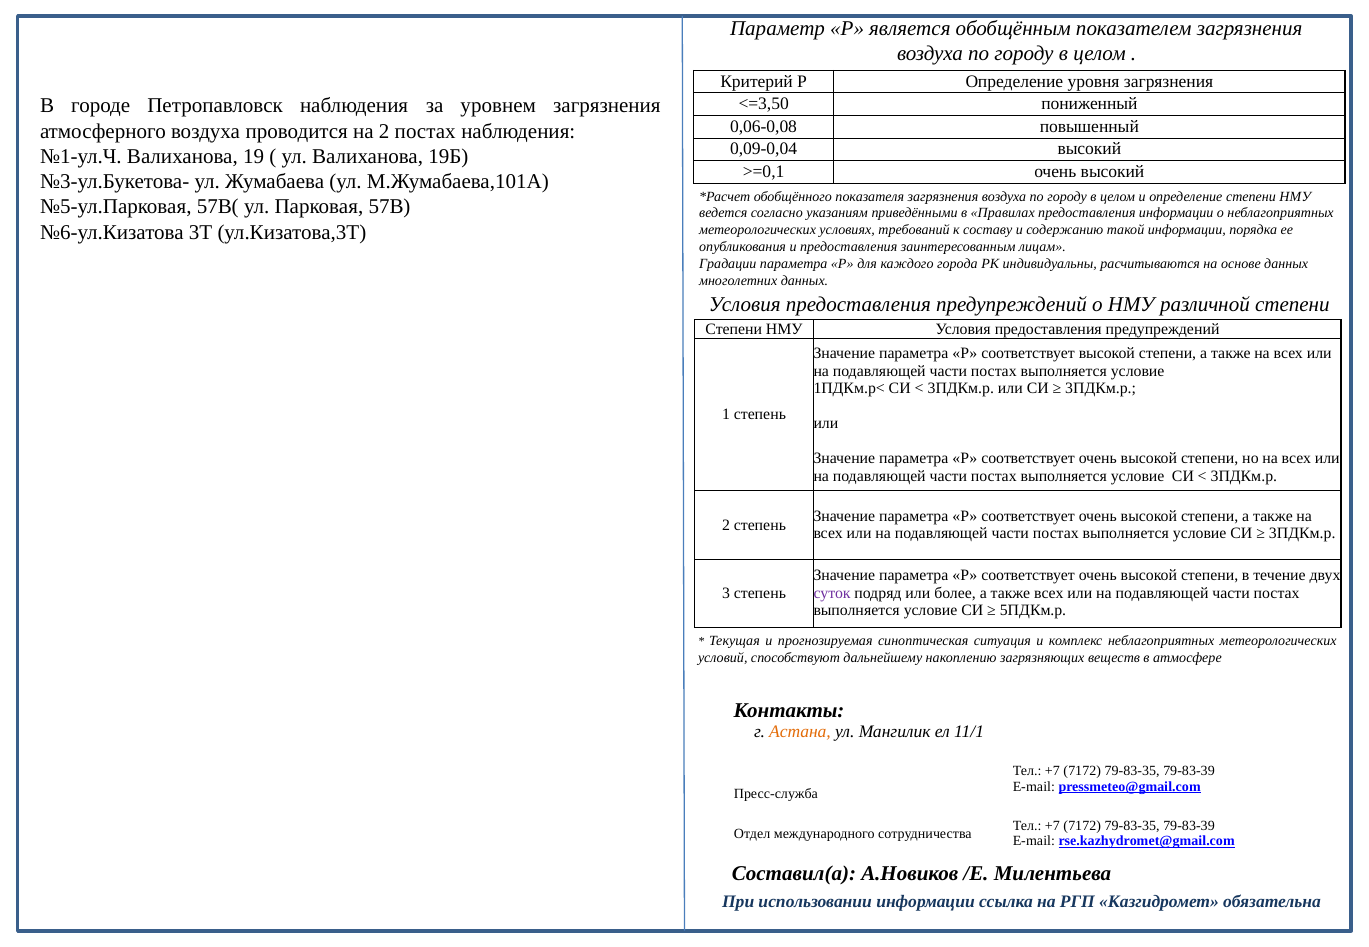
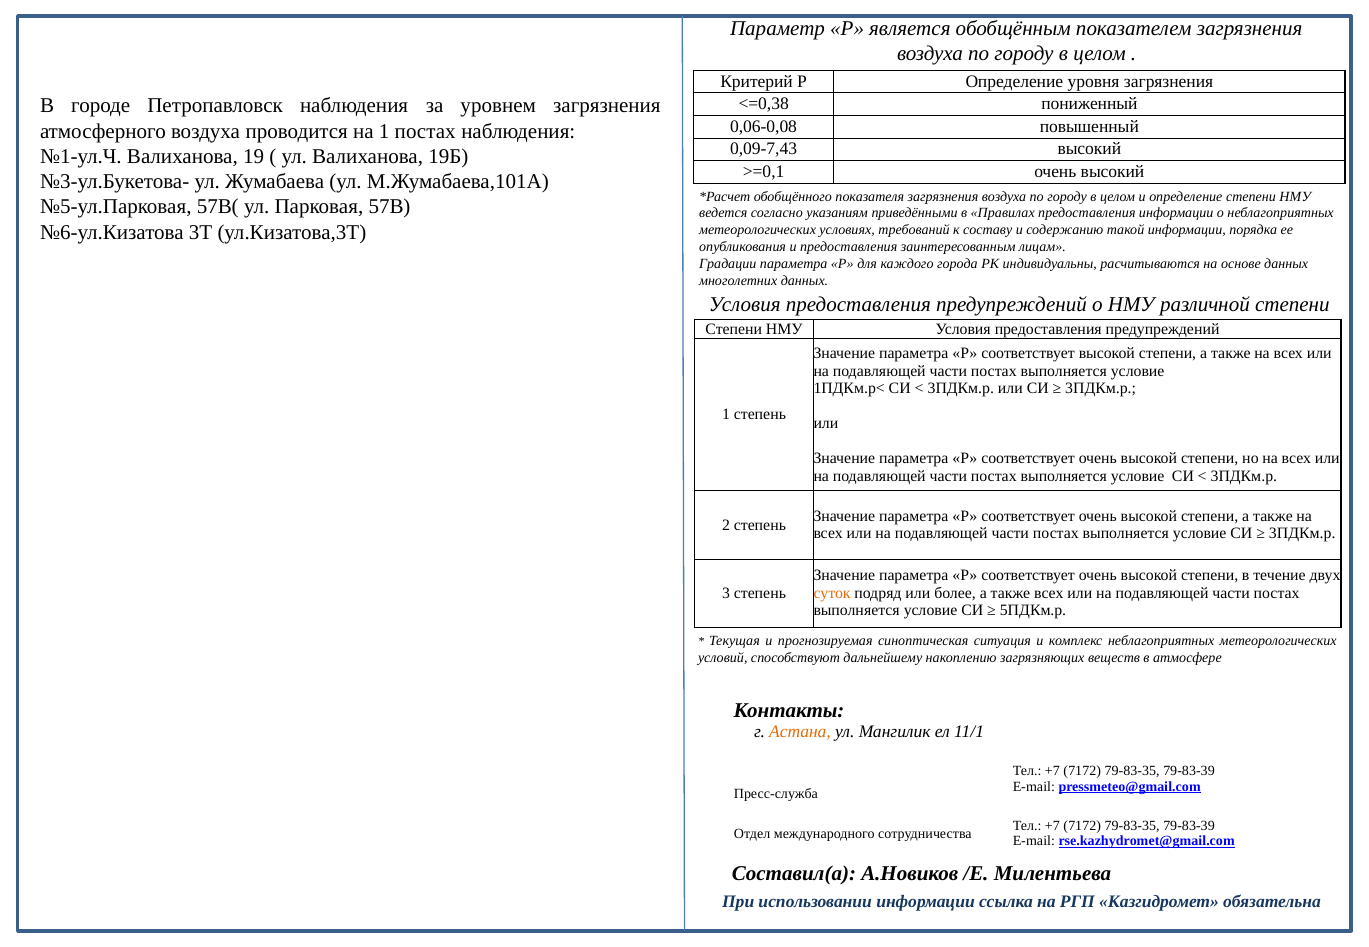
<=3,50: <=3,50 -> <=0,38 (764, 104)
на 2: 2 -> 1 (384, 131)
0,09-0,04: 0,09-0,04 -> 0,09-7,43 (764, 149)
суток colour: purple -> orange (832, 594)
